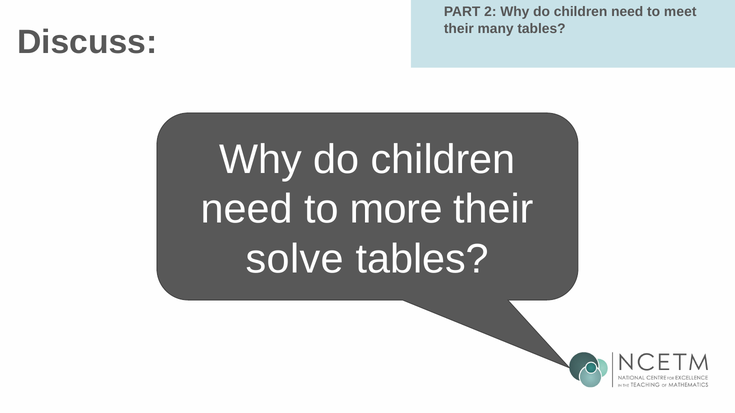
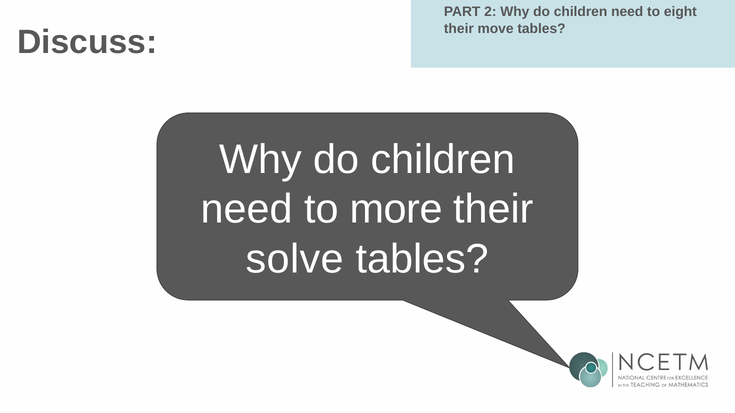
meet: meet -> eight (680, 12)
many: many -> move (496, 29)
